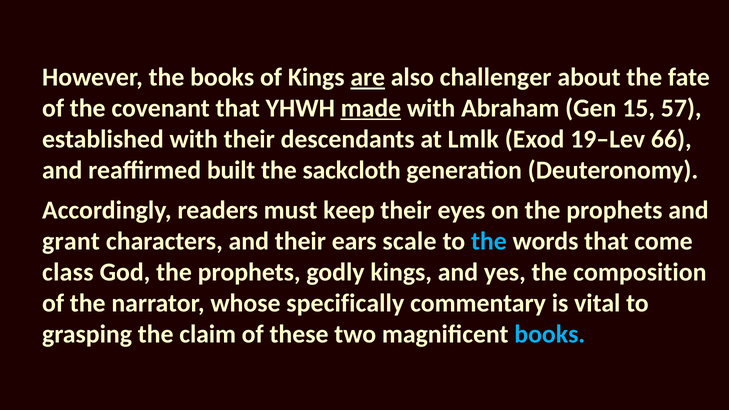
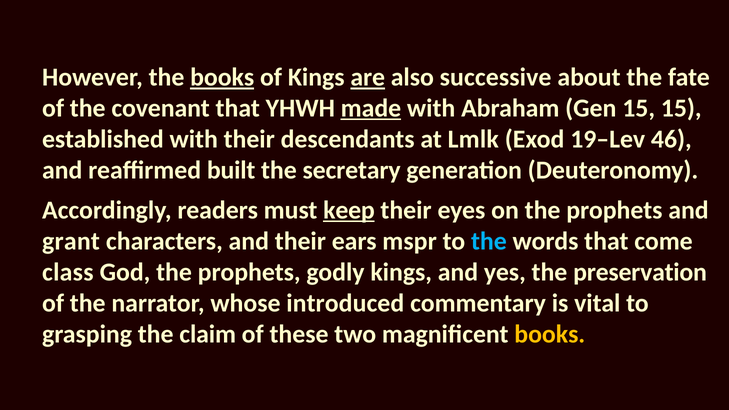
books underline: none -> present (222, 77)
challenger: challenger -> successive (496, 77)
15 57: 57 -> 15 (681, 108)
66: 66 -> 46 (671, 139)
sackcloth: sackcloth -> secretary (352, 170)
keep underline: none -> present (349, 210)
scale: scale -> mspr (410, 241)
composition: composition -> preservation (640, 272)
specifically: specifically -> introduced (345, 303)
books colour: light blue -> yellow (550, 334)
